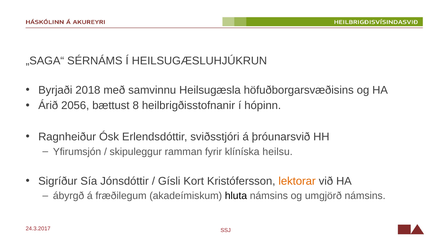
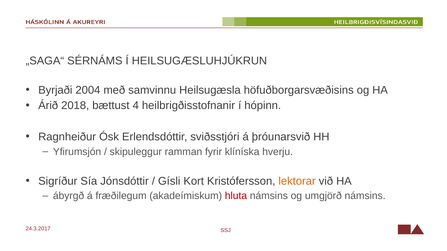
2018: 2018 -> 2004 (88, 90)
2056: 2056 -> 2018 (75, 106)
8: 8 -> 4 (136, 106)
heilsu: heilsu -> hverju (278, 152)
hluta colour: black -> red (236, 196)
